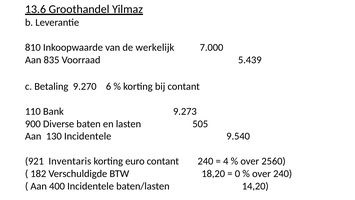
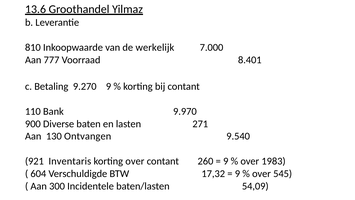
835: 835 -> 777 (52, 60)
5.439: 5.439 -> 8.401 (250, 60)
9.270 6: 6 -> 9 (109, 86)
9.273: 9.273 -> 9.970 (185, 111)
505: 505 -> 271 (200, 124)
130 Incidentele: Incidentele -> Ontvangen (88, 136)
korting euro: euro -> over (135, 161)
contant 240: 240 -> 260 (205, 161)
4: 4 -> 9 (226, 161)
2560: 2560 -> 1983 (274, 161)
182: 182 -> 604 (38, 173)
18,20: 18,20 -> 17,32 (213, 173)
0: 0 -> 9 (237, 173)
over 240: 240 -> 545 (283, 173)
400: 400 -> 300 (57, 186)
14,20: 14,20 -> 54,09 (255, 186)
